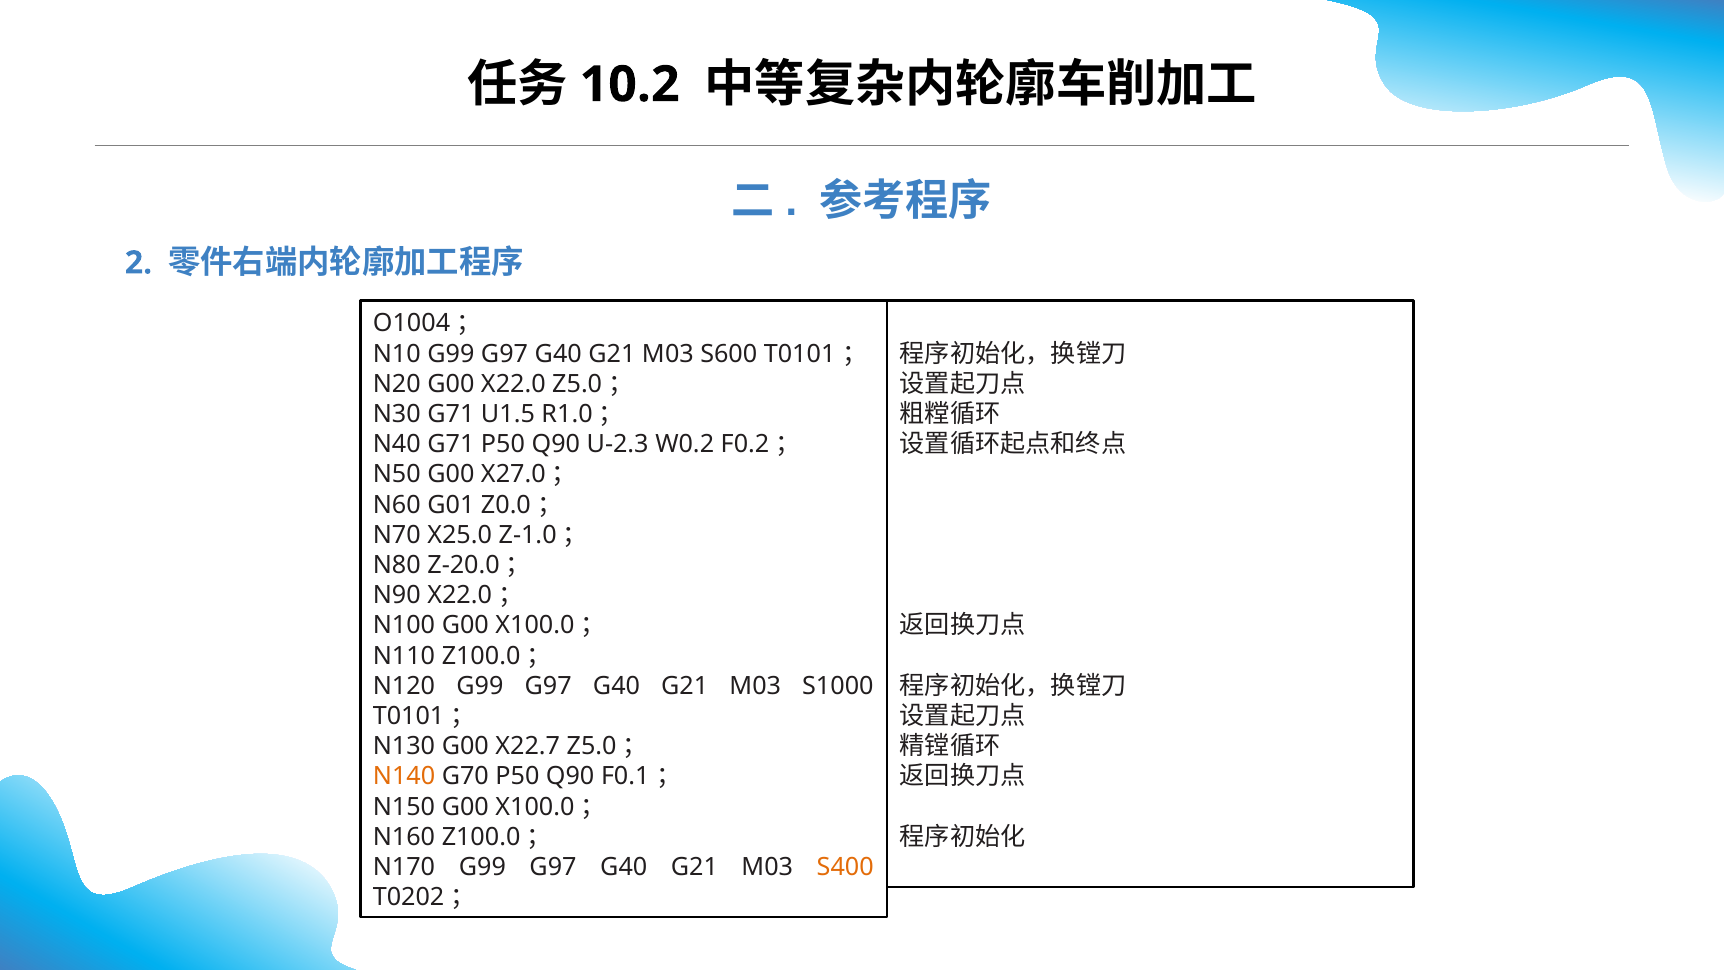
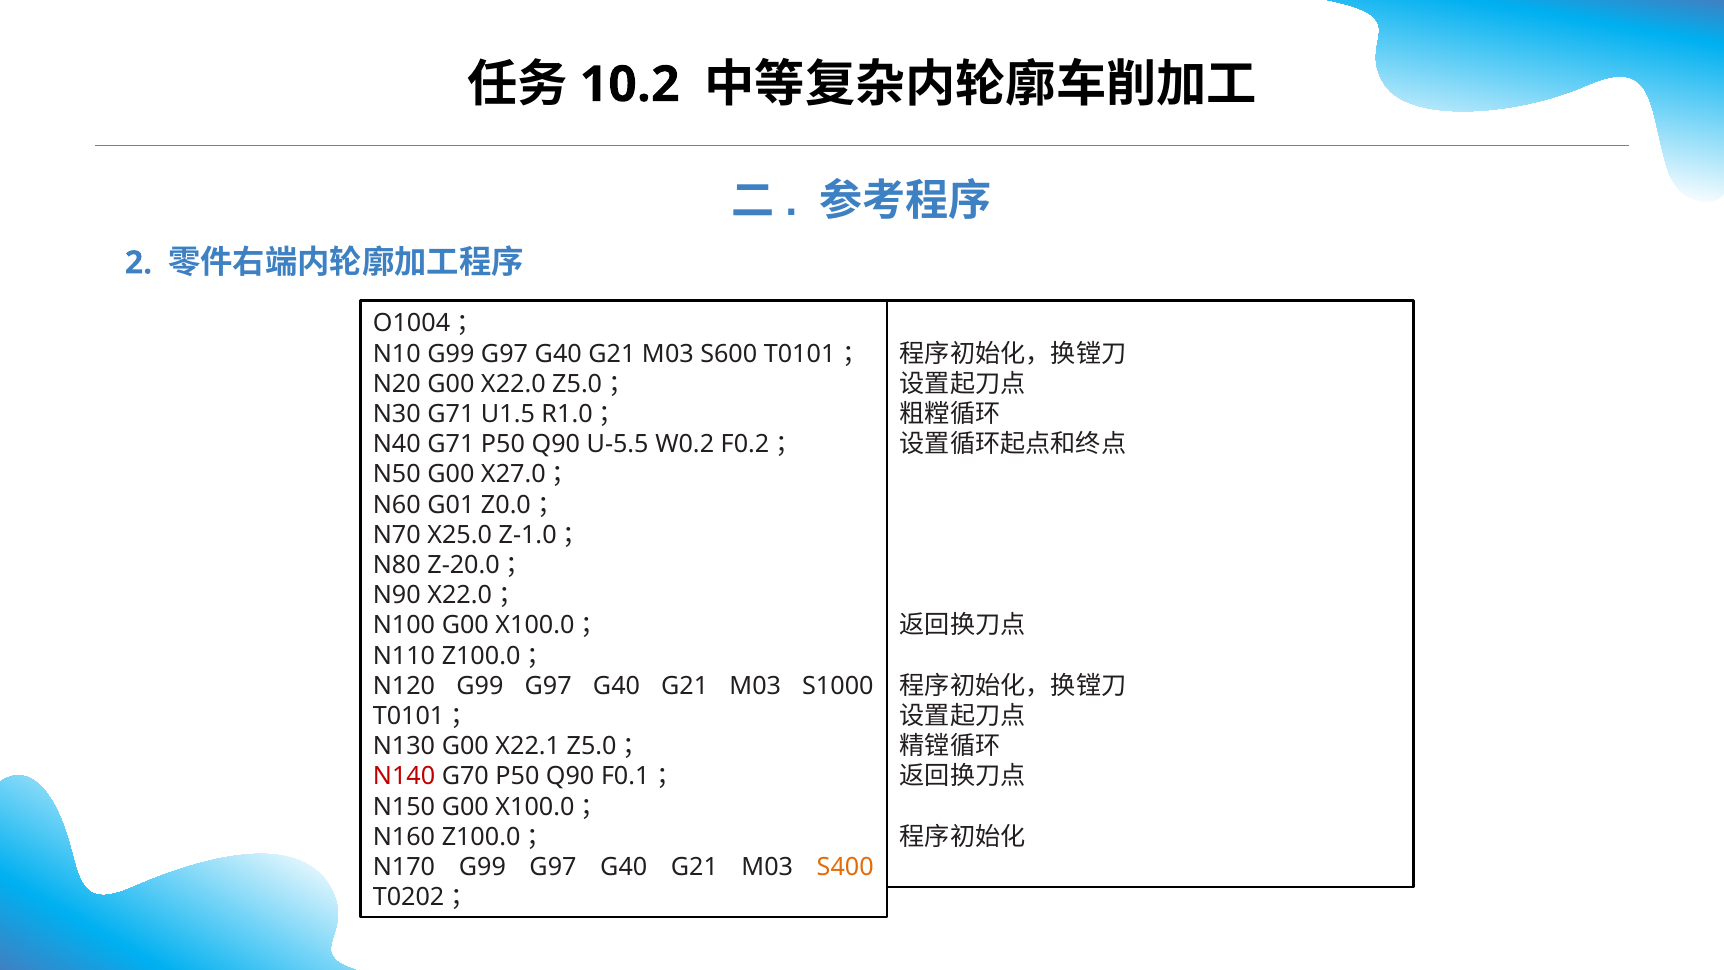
U-2.3: U-2.3 -> U-5.5 (618, 444)
X22.7: X22.7 -> X22.1 (528, 746)
N140 colour: orange -> red (404, 776)
